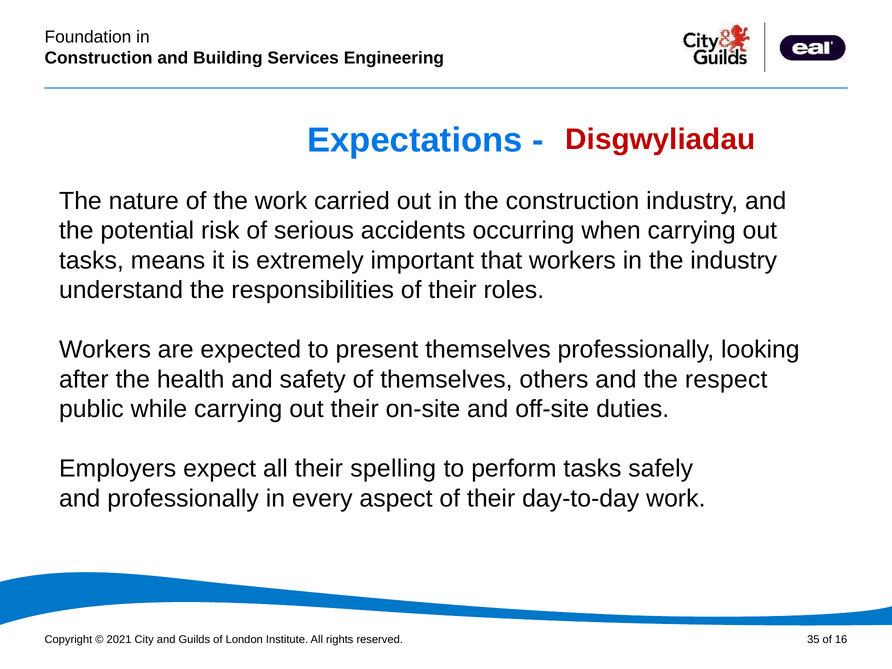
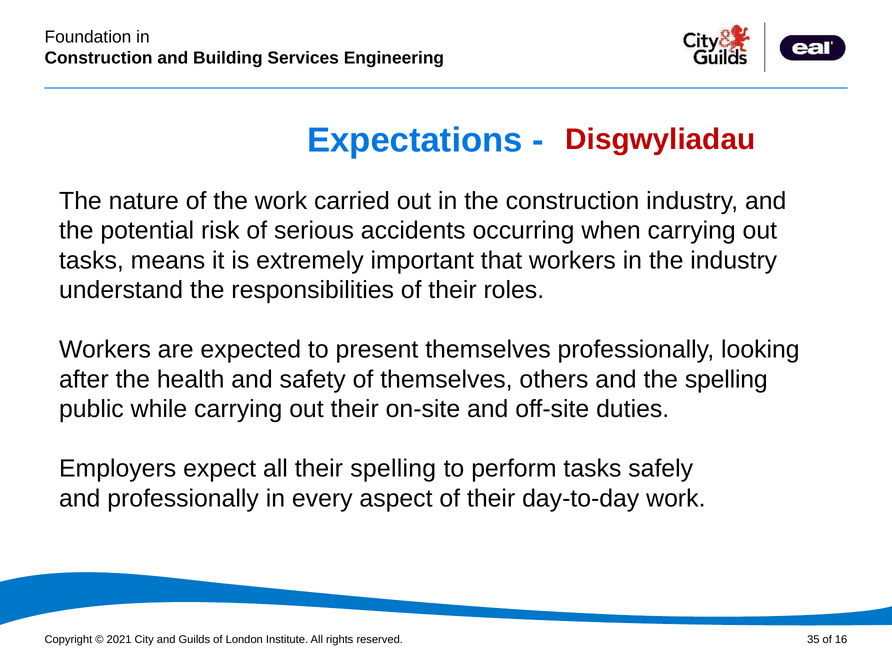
the respect: respect -> spelling (726, 379)
